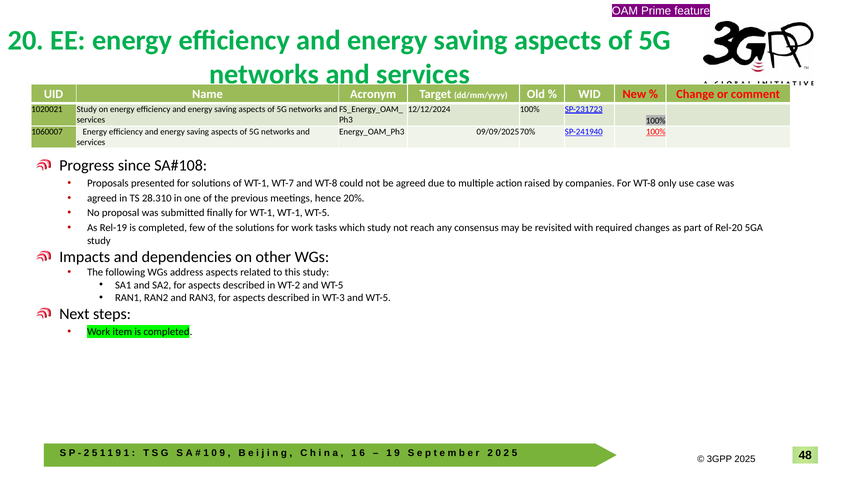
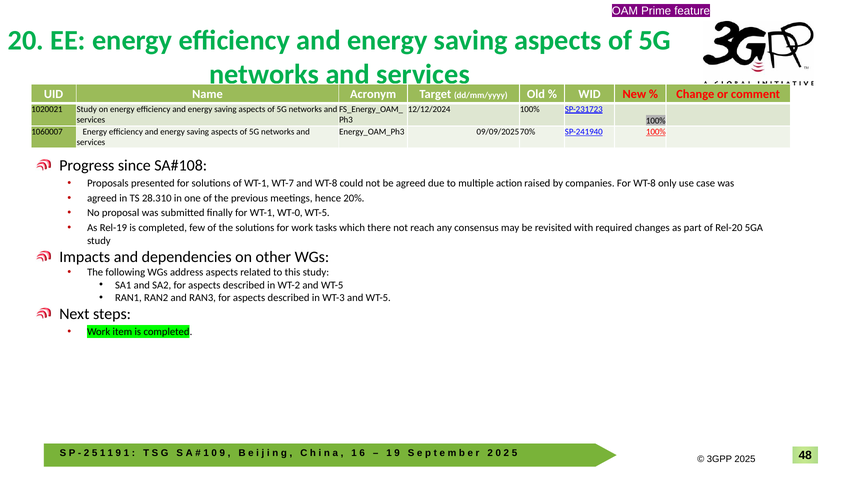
WT-1 WT-1: WT-1 -> WT-0 (290, 213)
which study: study -> there (379, 228)
